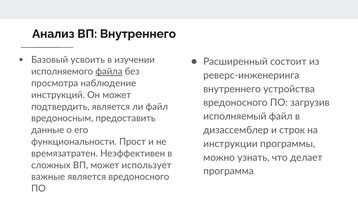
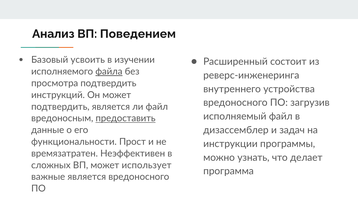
ВП Внутреннего: Внутреннего -> Поведением (138, 34)
просмотра наблюдение: наблюдение -> подтвердить (108, 83)
предоставить underline: none -> present (126, 119)
строк: строк -> задач (292, 130)
